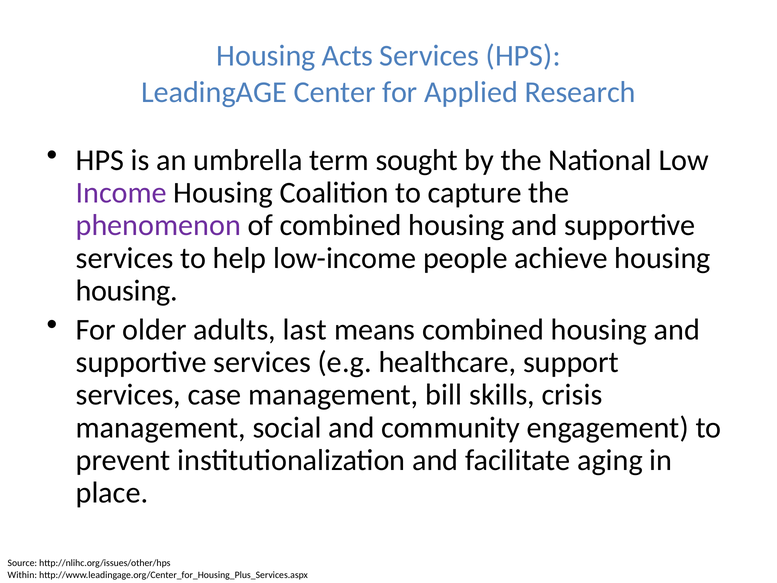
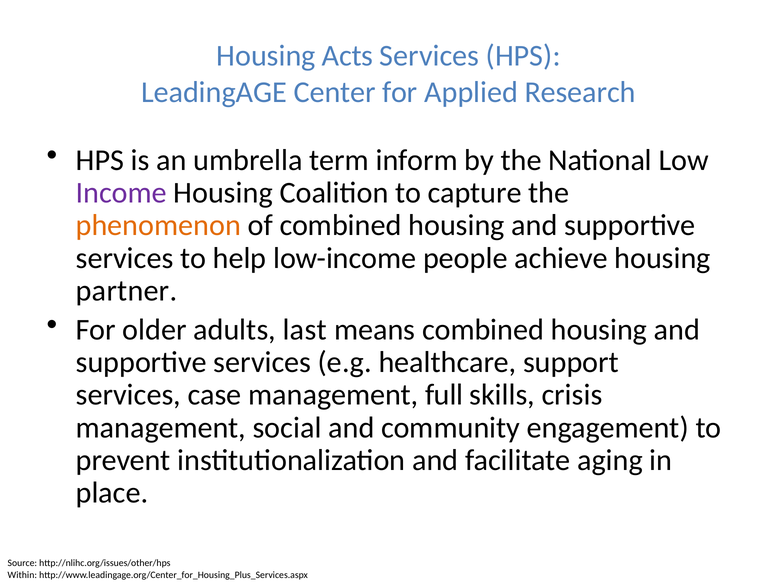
sought: sought -> inform (417, 160)
phenomenon colour: purple -> orange (158, 225)
housing: housing -> partner (126, 291)
bill: bill -> full (444, 395)
